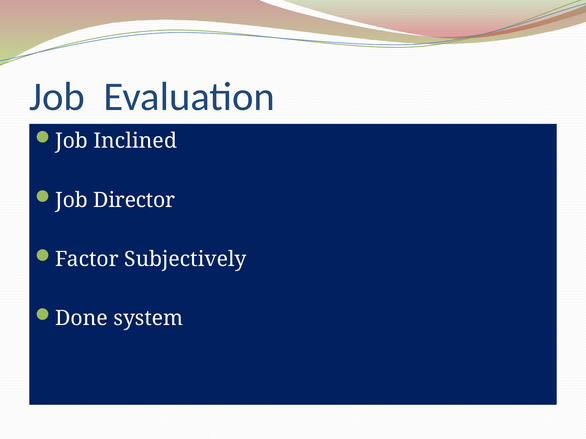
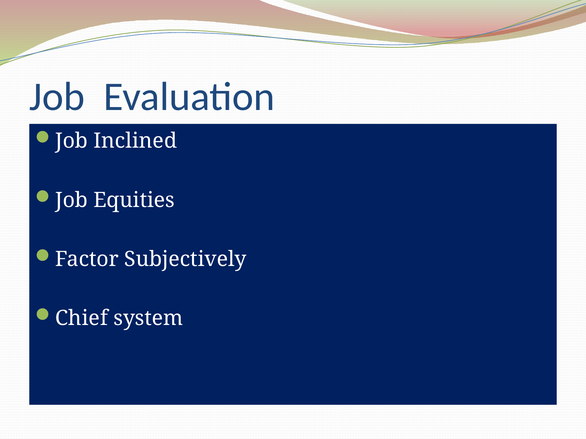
Director: Director -> Equities (134, 200)
Done: Done -> Chief (82, 319)
